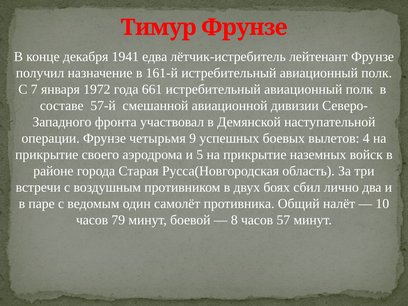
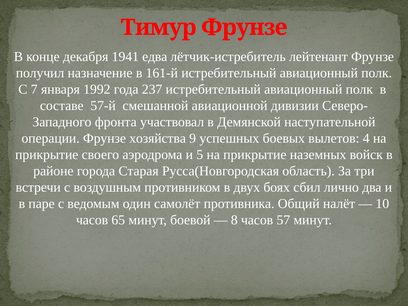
1972: 1972 -> 1992 (97, 89)
661: 661 -> 237 (152, 89)
четырьмя: четырьмя -> хозяйства (158, 138)
79: 79 -> 65 (118, 220)
